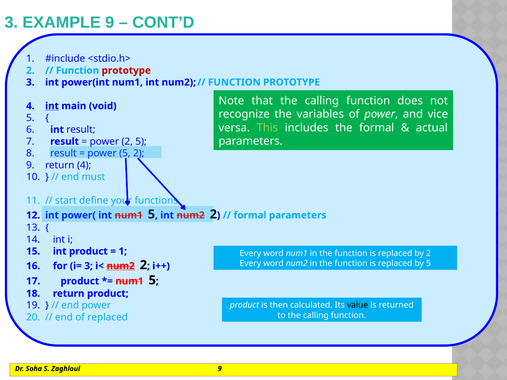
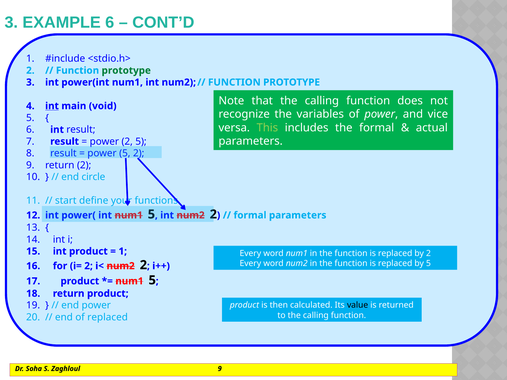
EXAMPLE 9: 9 -> 6 (110, 23)
prototype colour: red -> green (126, 71)
return 4: 4 -> 2 (84, 165)
must: must -> circle (93, 177)
i= 3: 3 -> 2 (89, 266)
num2 underline: present -> none (121, 266)
